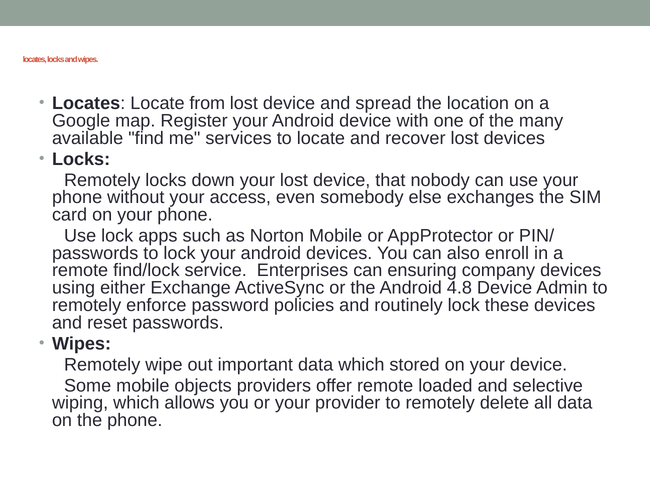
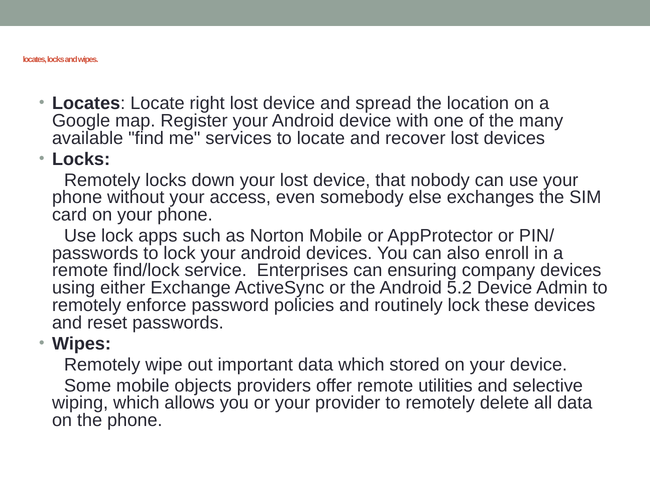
from: from -> right (207, 103)
4.8: 4.8 -> 5.2 (459, 288)
loaded: loaded -> utilities (445, 385)
